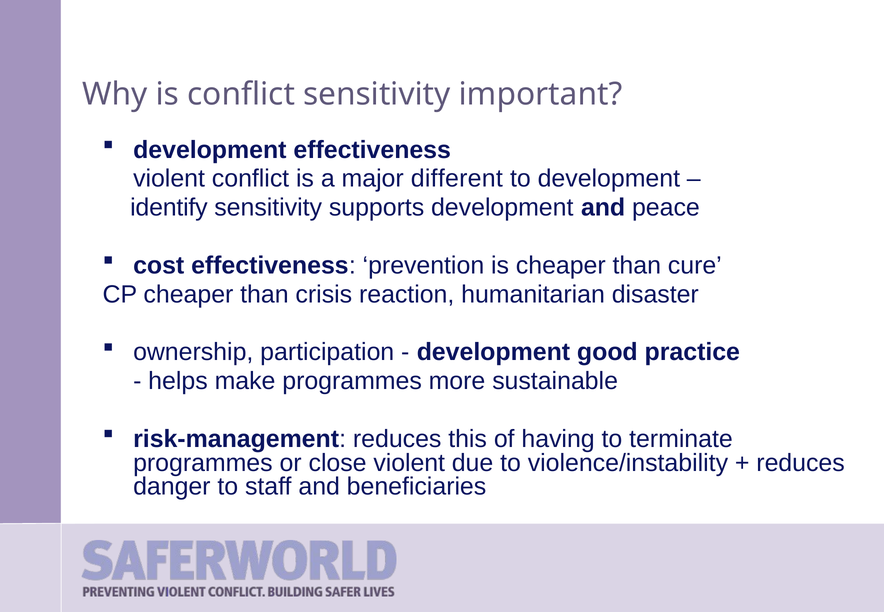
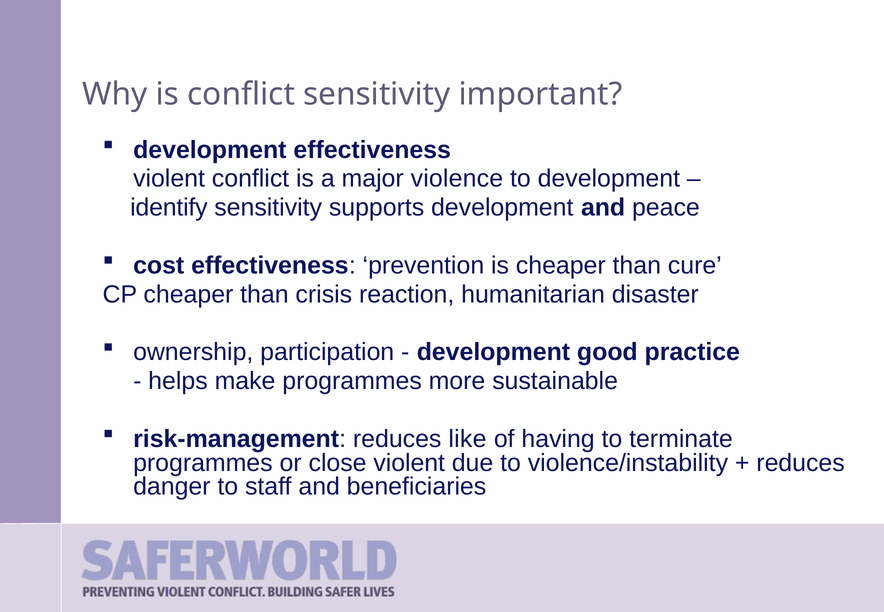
different: different -> violence (457, 179)
this: this -> like (467, 439)
